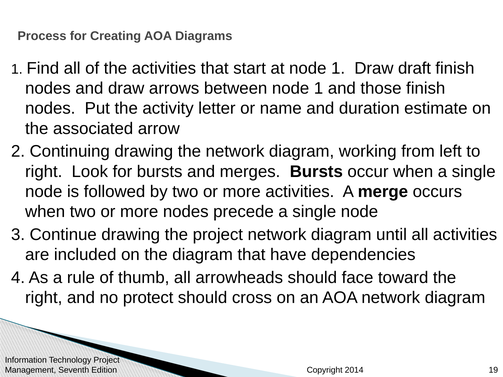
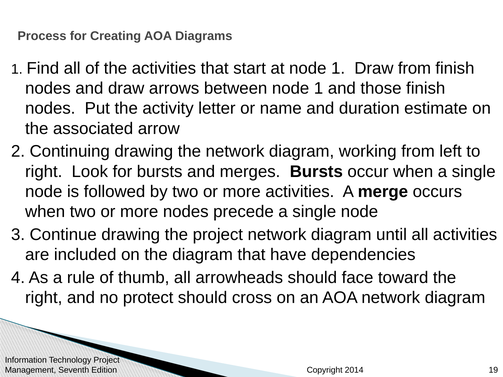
Draw draft: draft -> from (414, 68)
